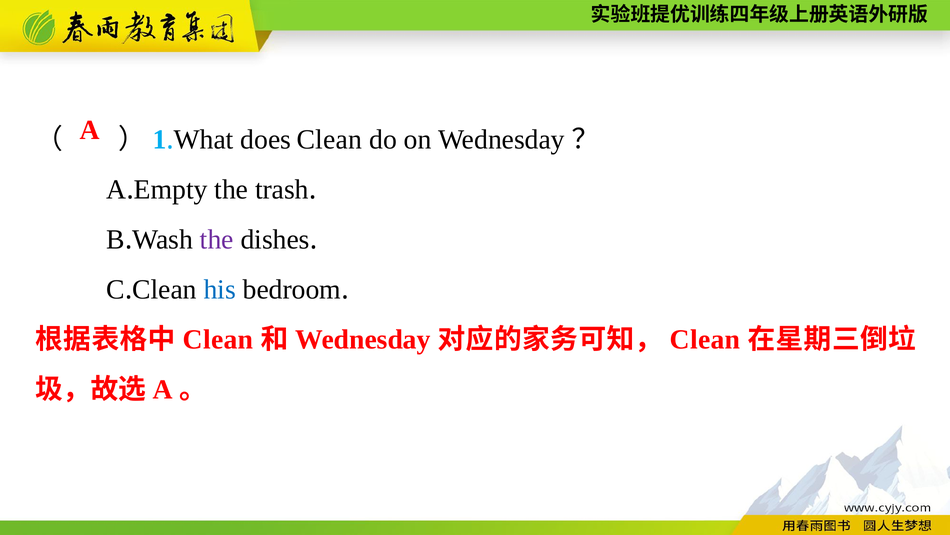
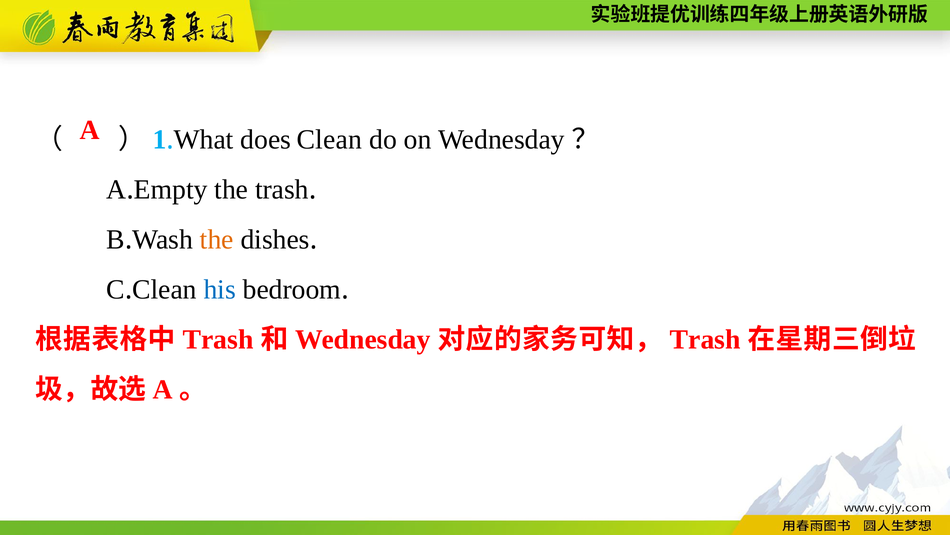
the colour: purple -> orange (217, 239)
Clean: Clean -> Trash (218, 339)
Clean: Clean -> Trash (705, 339)
